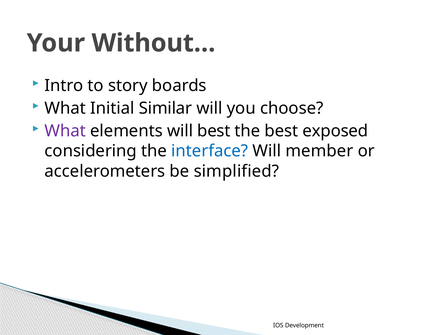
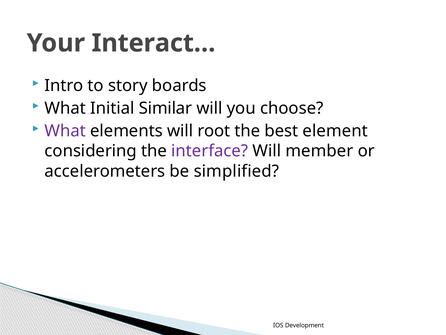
Without…: Without… -> Interact… (154, 43)
will best: best -> root (214, 131)
exposed: exposed -> element (335, 131)
interface colour: blue -> purple (210, 151)
